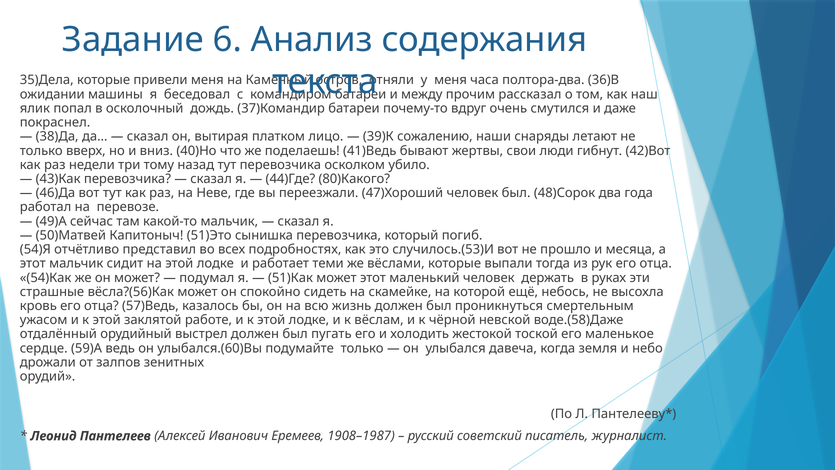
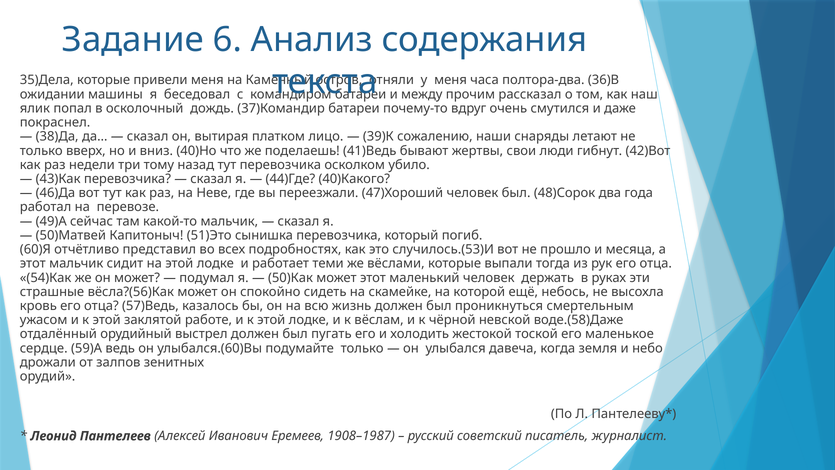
80)Какого: 80)Какого -> 40)Какого (354, 179)
54)Я: 54)Я -> 60)Я (35, 249)
51)Как: 51)Как -> 50)Как (290, 278)
